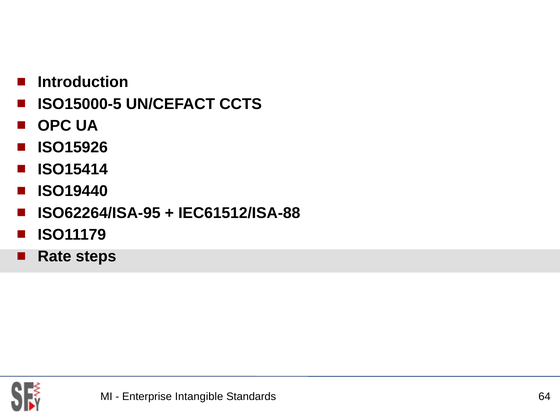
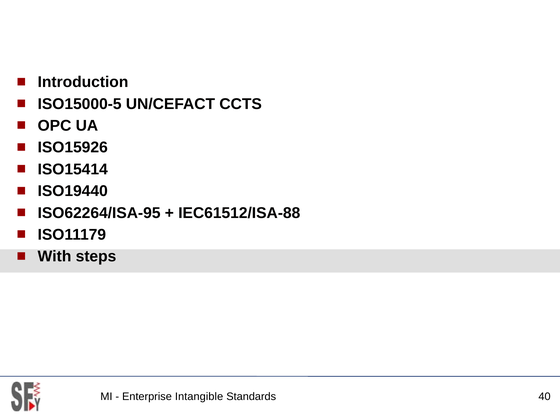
Rate: Rate -> With (54, 256)
64: 64 -> 40 (545, 396)
